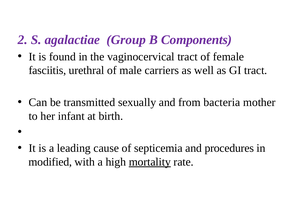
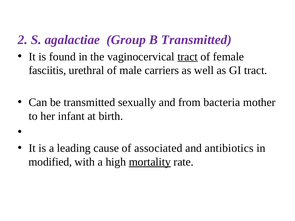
B Components: Components -> Transmitted (196, 40)
tract underline: none -> present (188, 57)
septicemia: septicemia -> associated (158, 148)
procedures: procedures -> antibiotics (229, 148)
